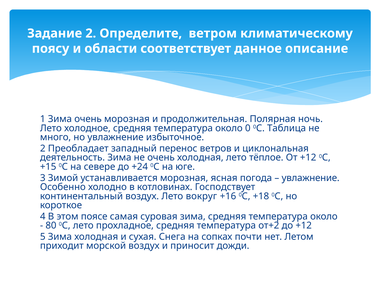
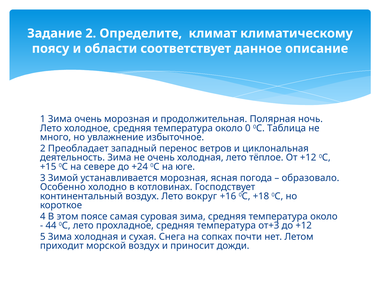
ветром: ветром -> климат (213, 33)
увлажнение: увлажнение -> образовало (311, 178)
80: 80 -> 44 (51, 226)
от+2: от+2 -> от+3 (269, 226)
